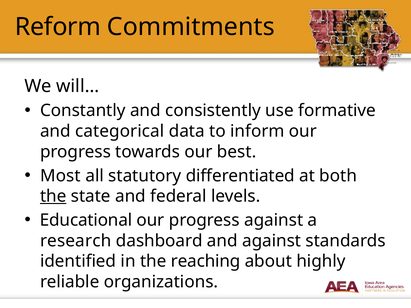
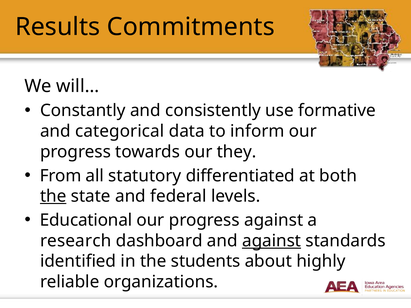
Reform: Reform -> Results (58, 27)
best: best -> they (237, 152)
Most: Most -> From (61, 176)
against underline: none -> present (272, 241)
reaching: reaching -> students (206, 261)
